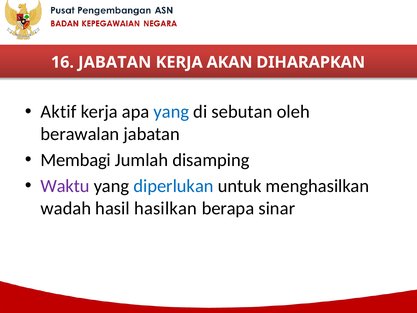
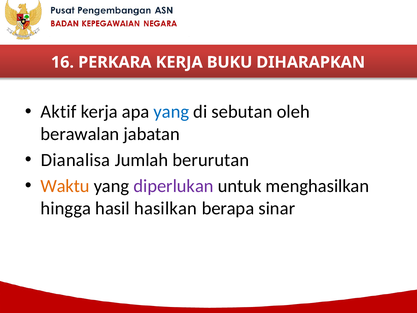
16 JABATAN: JABATAN -> PERKARA (115, 62)
AKAN: AKAN -> BUKU (230, 62)
Membagi: Membagi -> Dianalisa (76, 160)
disamping: disamping -> berurutan (211, 160)
Waktu colour: purple -> orange (65, 186)
diperlukan colour: blue -> purple (174, 186)
wadah: wadah -> hingga (66, 208)
